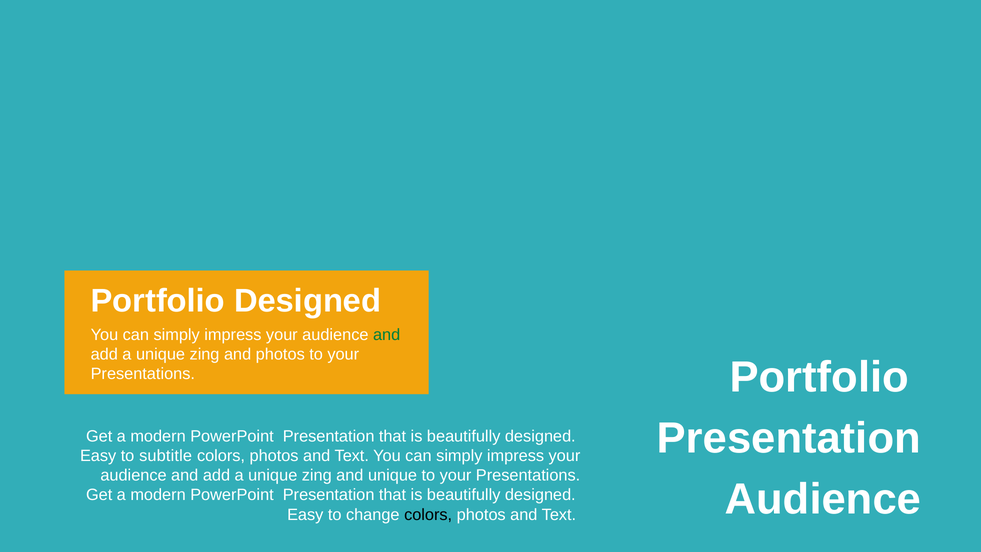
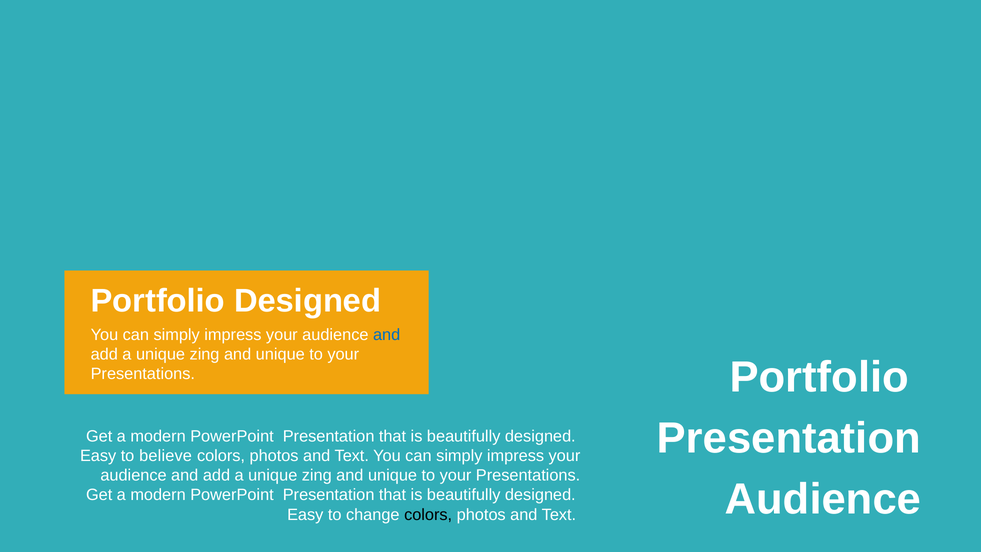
and colour: green -> blue (387, 335)
photos: photos -> unique (280, 354)
subtitle: subtitle -> believe (166, 456)
